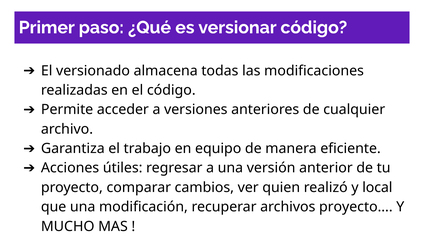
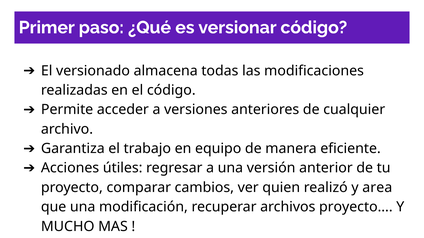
local: local -> area (377, 188)
